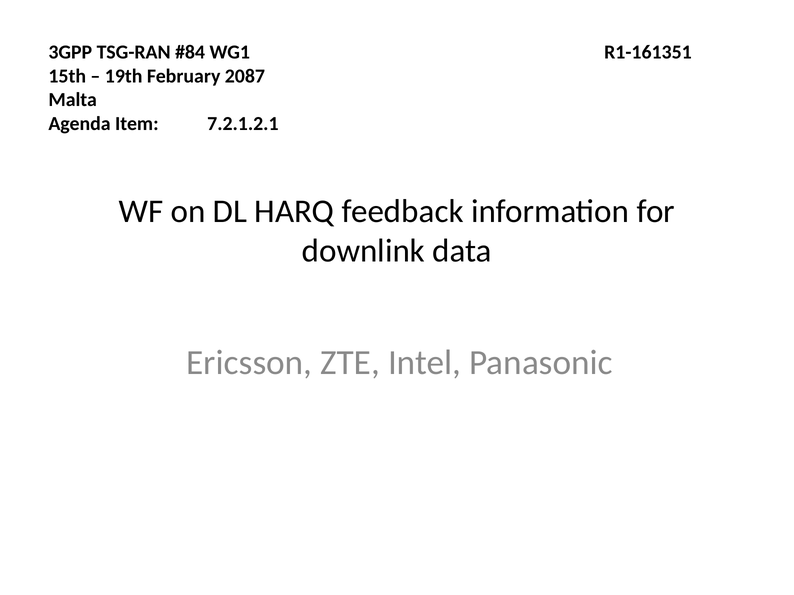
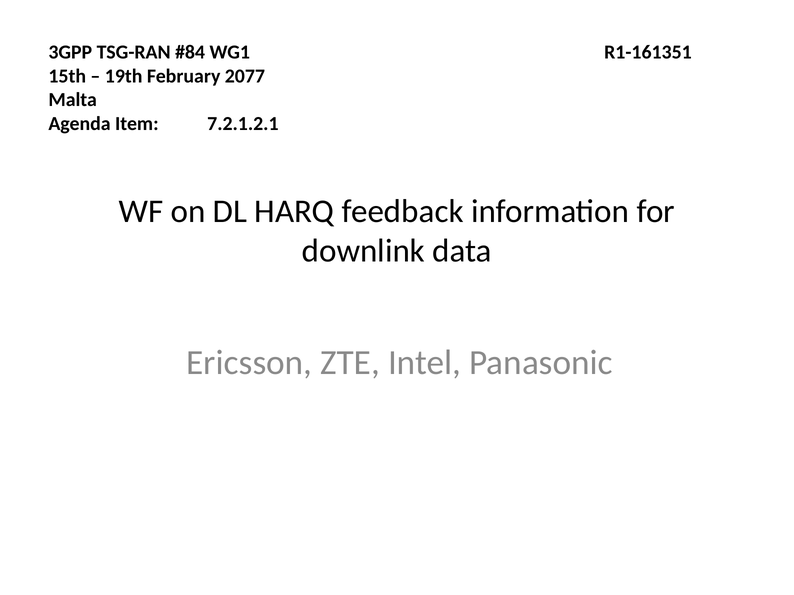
2087: 2087 -> 2077 (245, 76)
